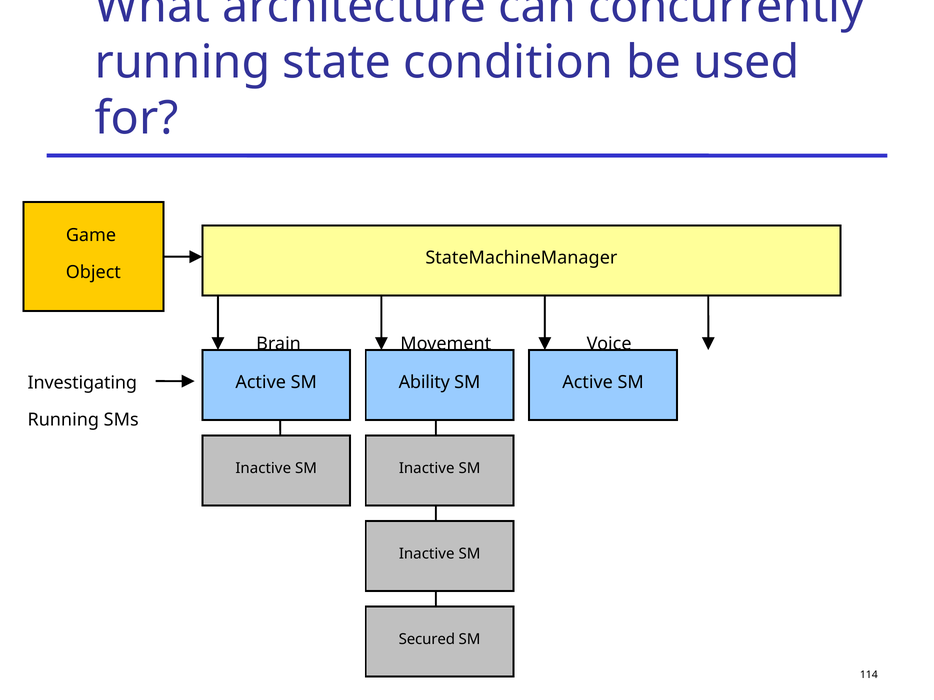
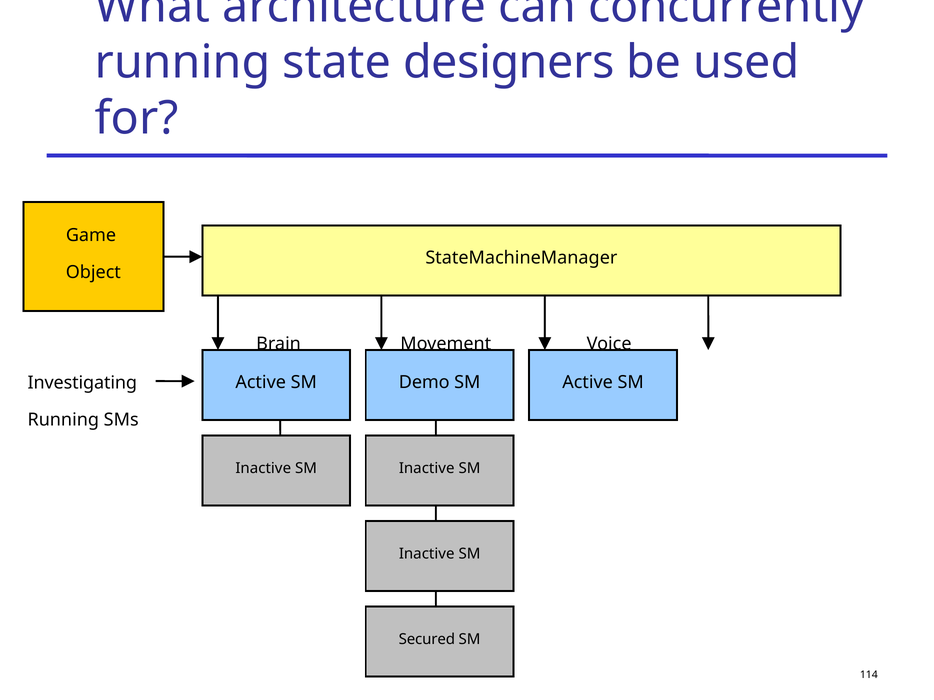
condition: condition -> designers (509, 62)
Ability: Ability -> Demo (424, 382)
